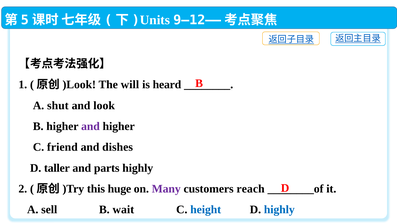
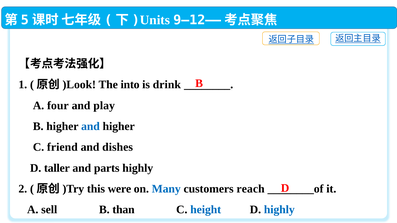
will: will -> into (130, 85)
heard: heard -> drink (167, 85)
shut: shut -> four (58, 106)
look: look -> play (104, 106)
and colour: purple -> blue (90, 126)
huge: huge -> were (119, 189)
Many colour: purple -> blue (166, 189)
wait: wait -> than (123, 210)
